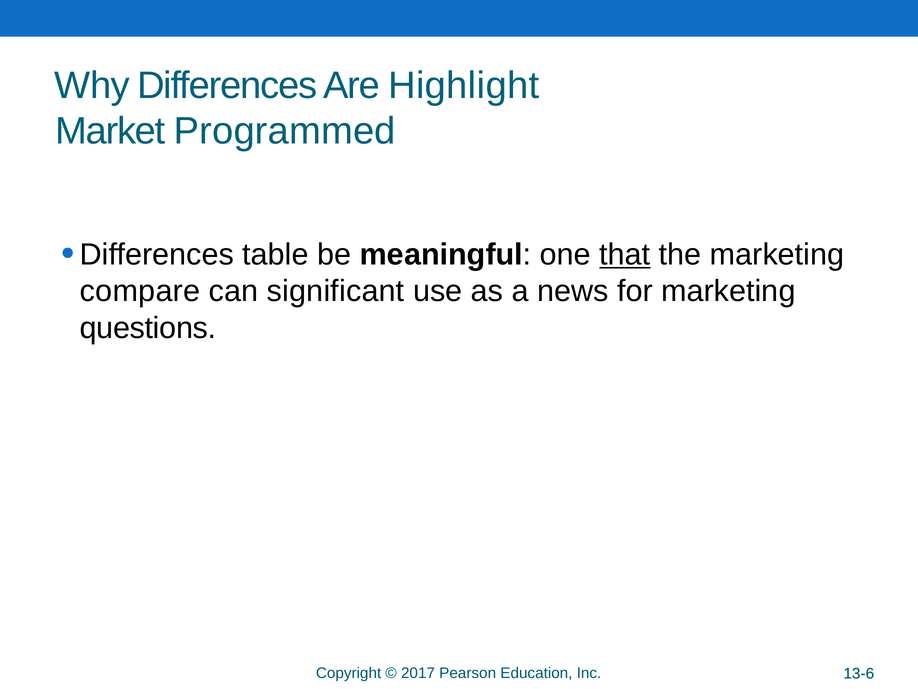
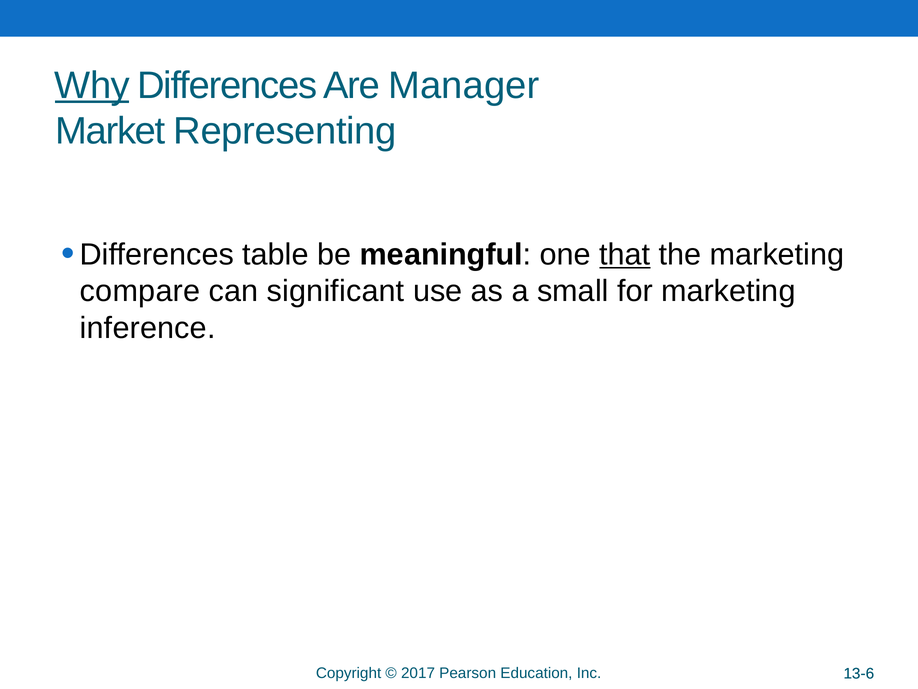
Why underline: none -> present (92, 85)
Highlight: Highlight -> Manager (464, 85)
Programmed: Programmed -> Representing (285, 131)
news: news -> small (573, 291)
questions: questions -> inference (148, 328)
